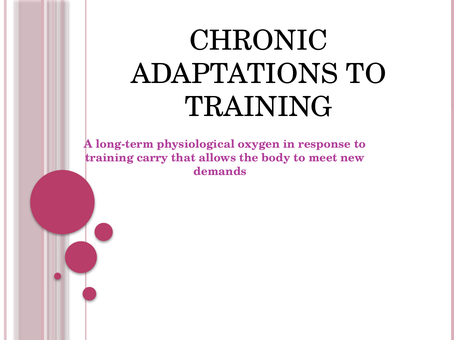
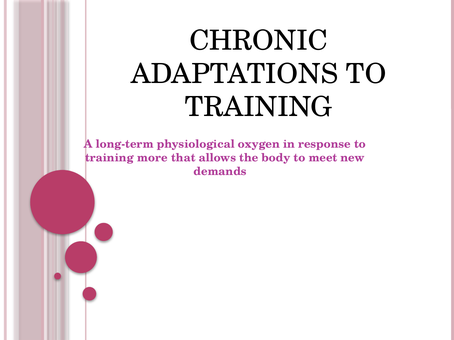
carry: carry -> more (152, 158)
